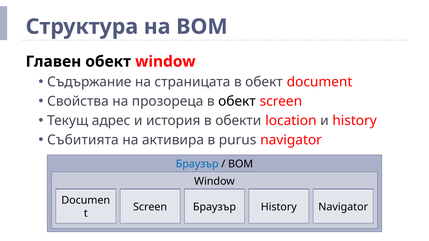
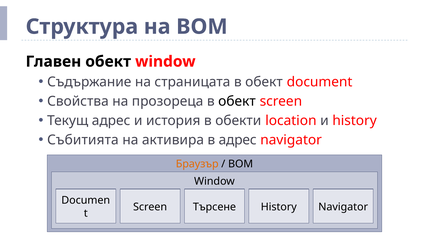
в purus: purus -> адрес (238, 140)
Браузър colour: blue -> orange (197, 164)
Screen Браузър: Браузър -> Търсене (214, 207)
